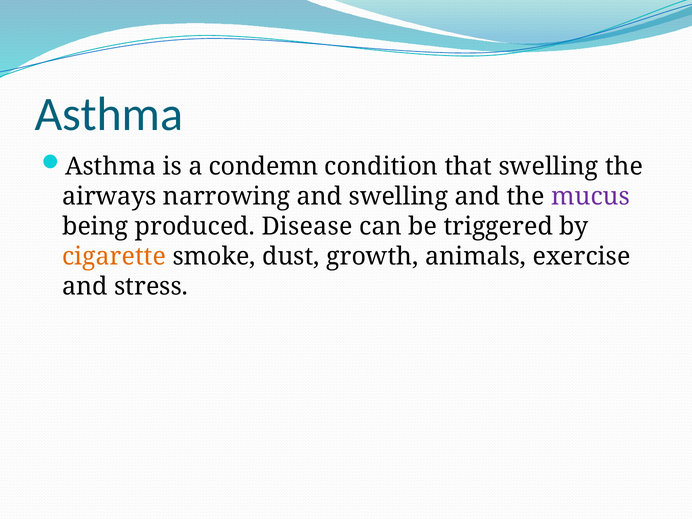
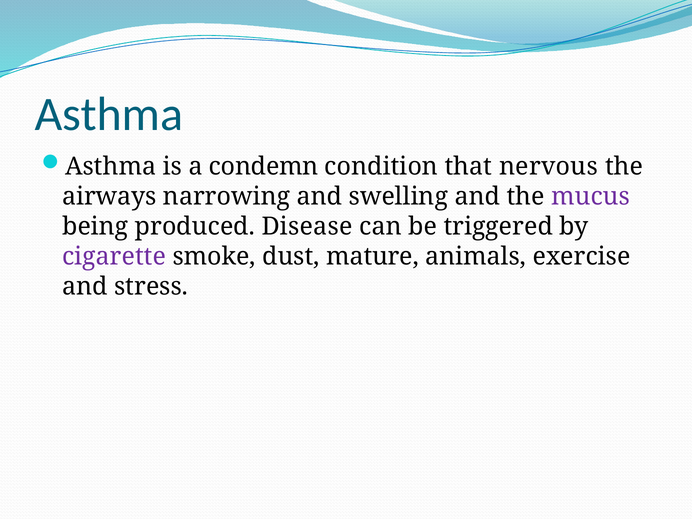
that swelling: swelling -> nervous (548, 167)
cigarette colour: orange -> purple (114, 257)
growth: growth -> mature (372, 257)
